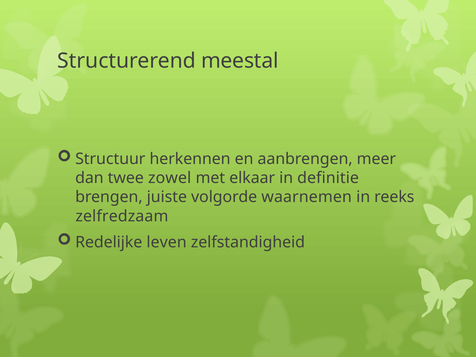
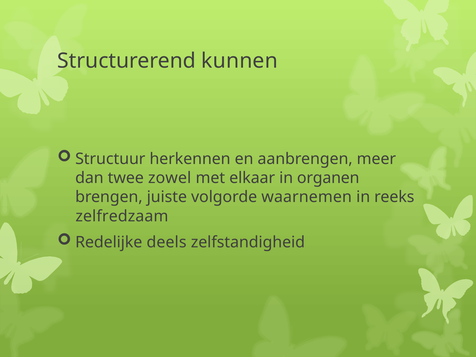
meestal: meestal -> kunnen (240, 61)
definitie: definitie -> organen (328, 178)
leven: leven -> deels (167, 242)
